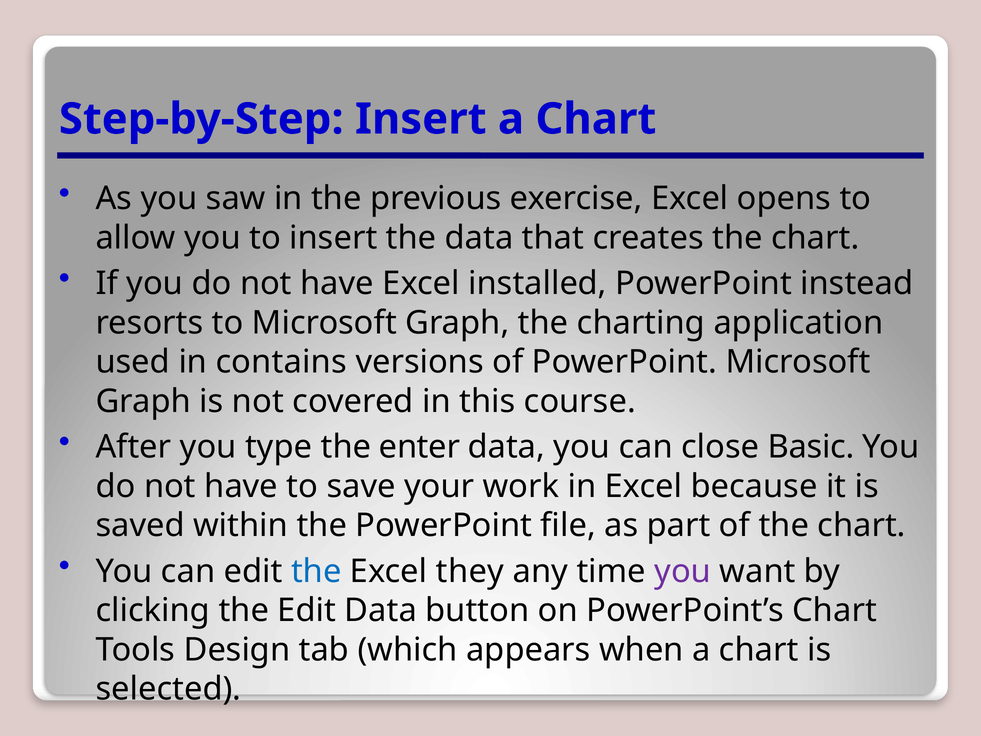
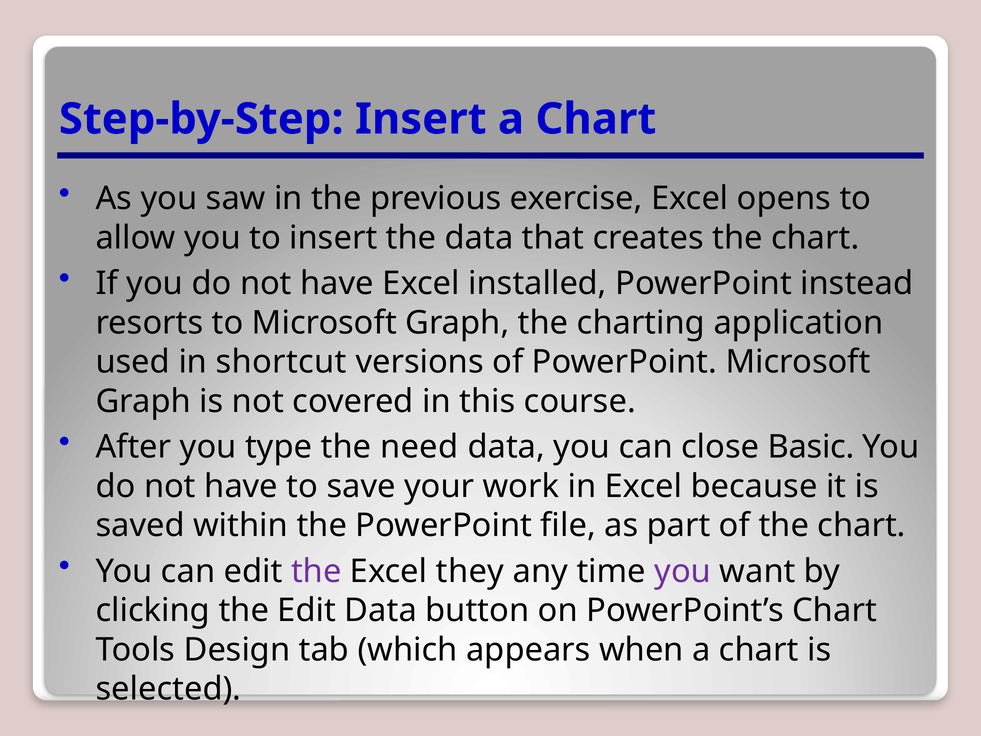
contains: contains -> shortcut (281, 362)
enter: enter -> need (419, 447)
the colour: blue -> purple (316, 571)
